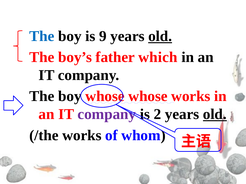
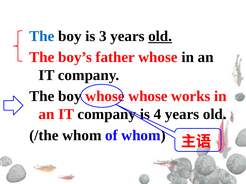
9: 9 -> 3 (103, 36)
father which: which -> whose (158, 57)
company colour: purple -> black (107, 115)
2: 2 -> 4 (157, 115)
old underline: present -> none (215, 115)
/the works: works -> whom (82, 136)
